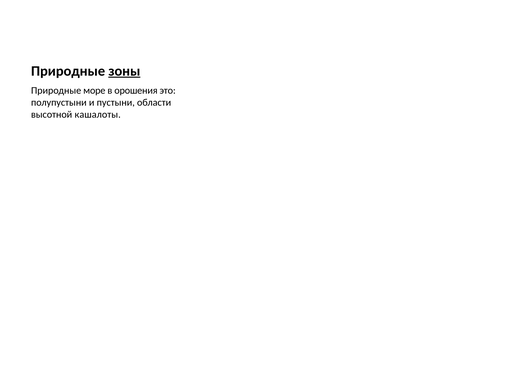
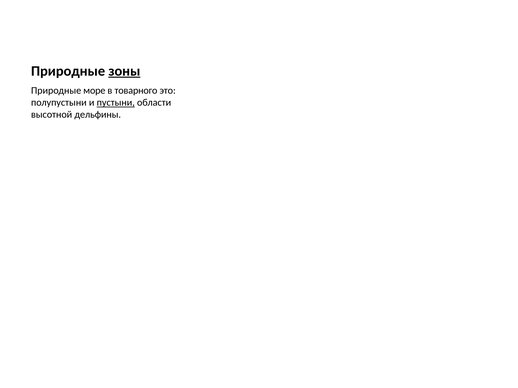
орошения: орошения -> товарного (136, 91)
пустыни underline: none -> present (116, 103)
кашалоты: кашалоты -> дельфины (98, 115)
